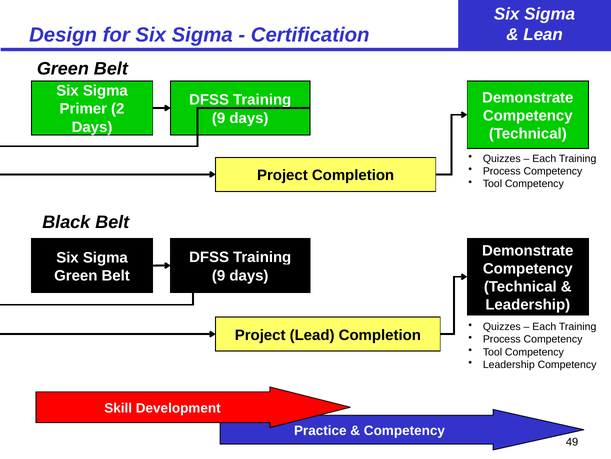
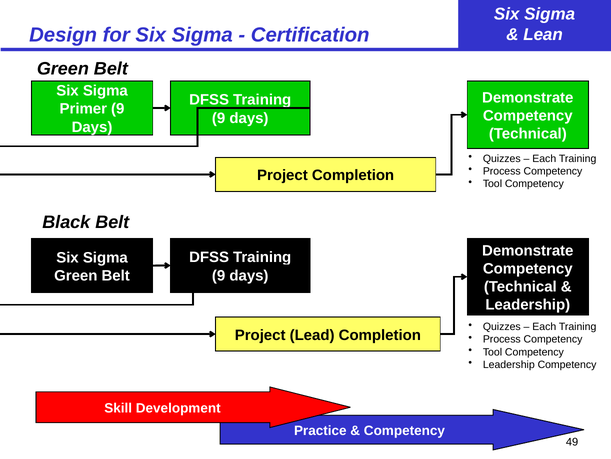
Primer 2: 2 -> 9 (118, 109)
